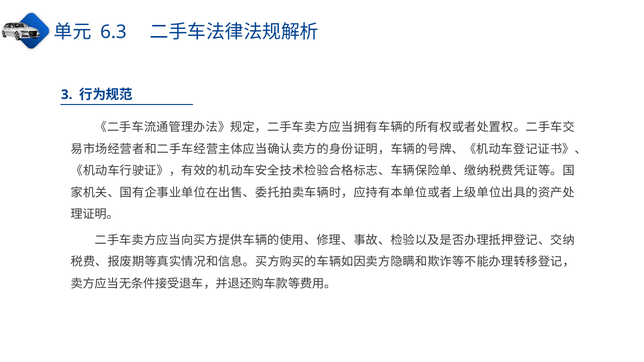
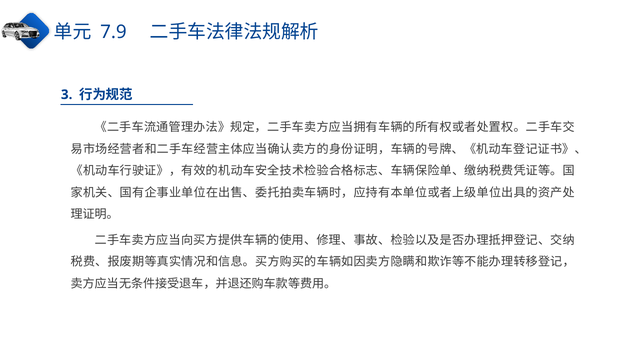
6.3: 6.3 -> 7.9 (113, 32)
